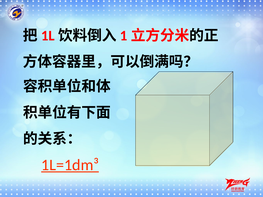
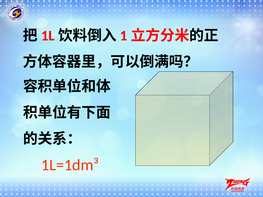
1L=1dm³ underline: present -> none (70, 165)
